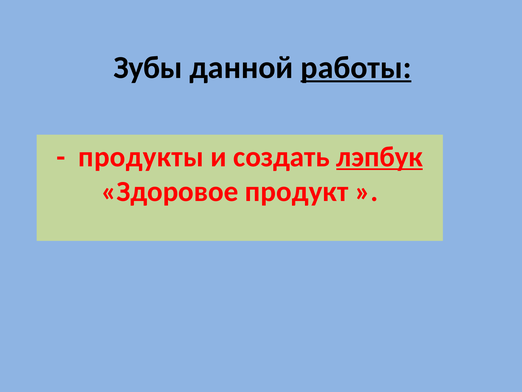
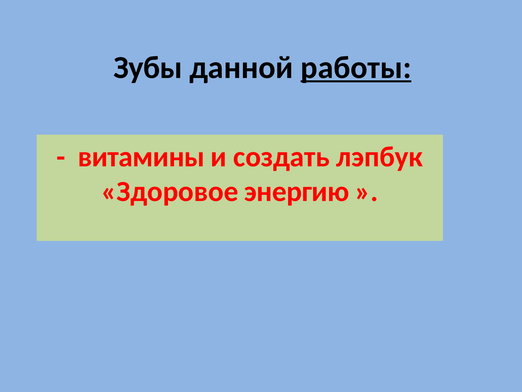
продукты: продукты -> витамины (141, 157)
лэпбук underline: present -> none (380, 157)
продукт: продукт -> энергию (297, 191)
